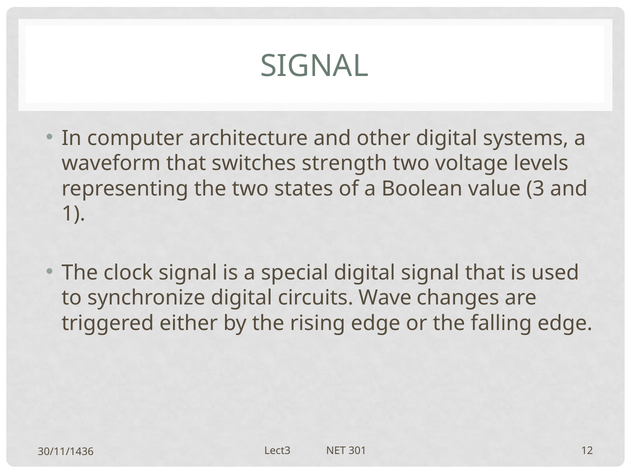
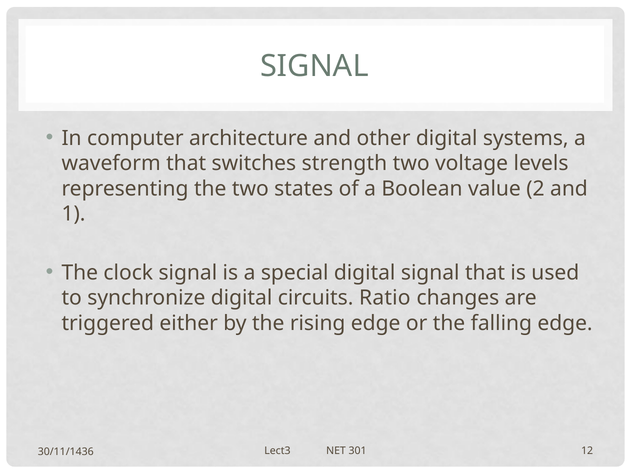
3: 3 -> 2 (535, 189)
Wave: Wave -> Ratio (385, 298)
